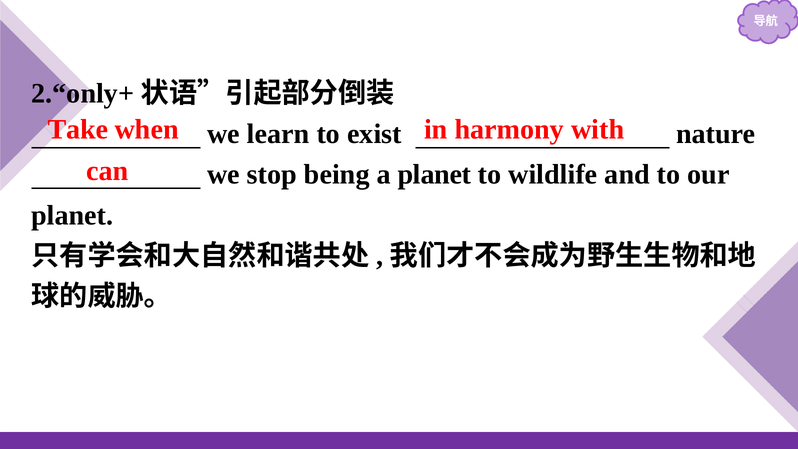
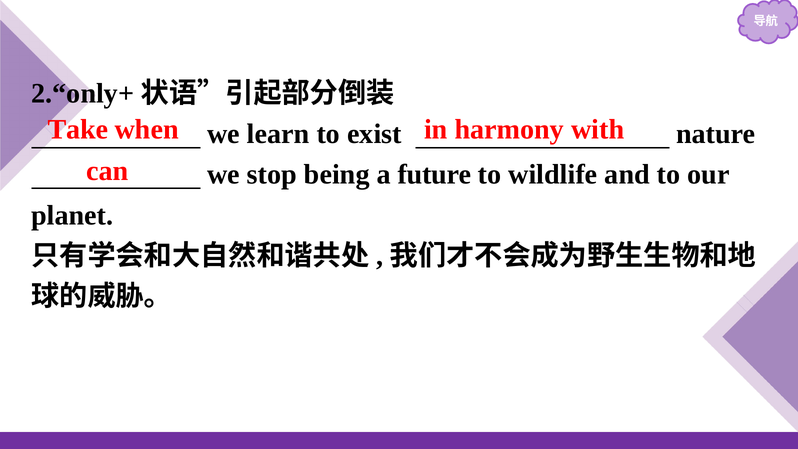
a planet: planet -> future (434, 175)
